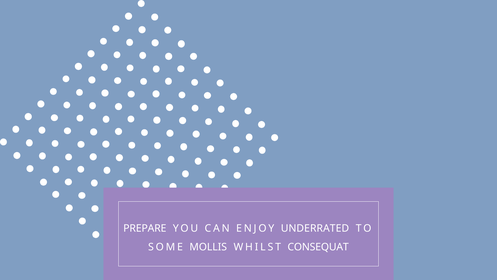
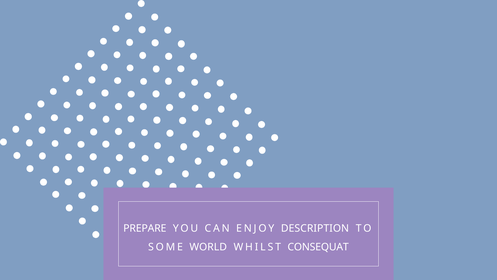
UNDERRATED: UNDERRATED -> DESCRIPTION (315, 228)
MOLLIS: MOLLIS -> WORLD (208, 247)
